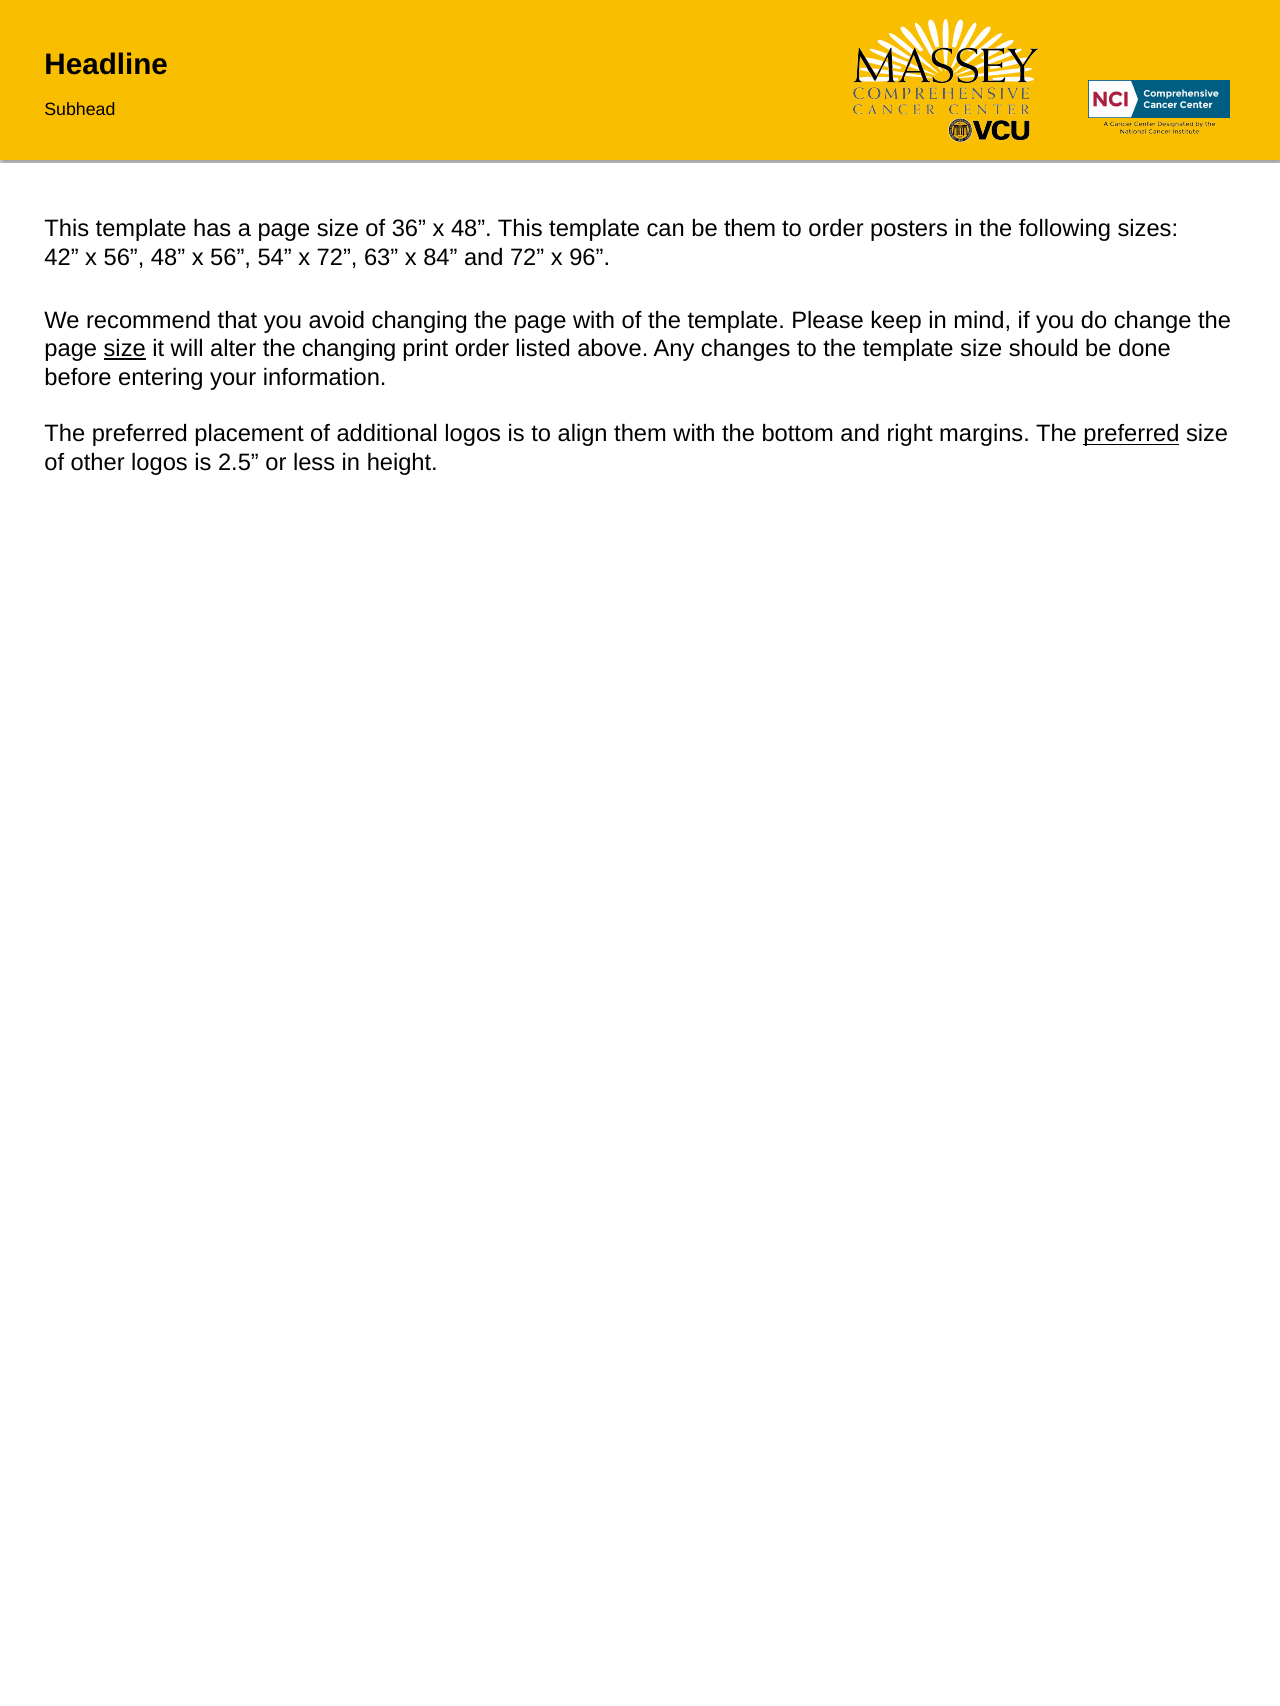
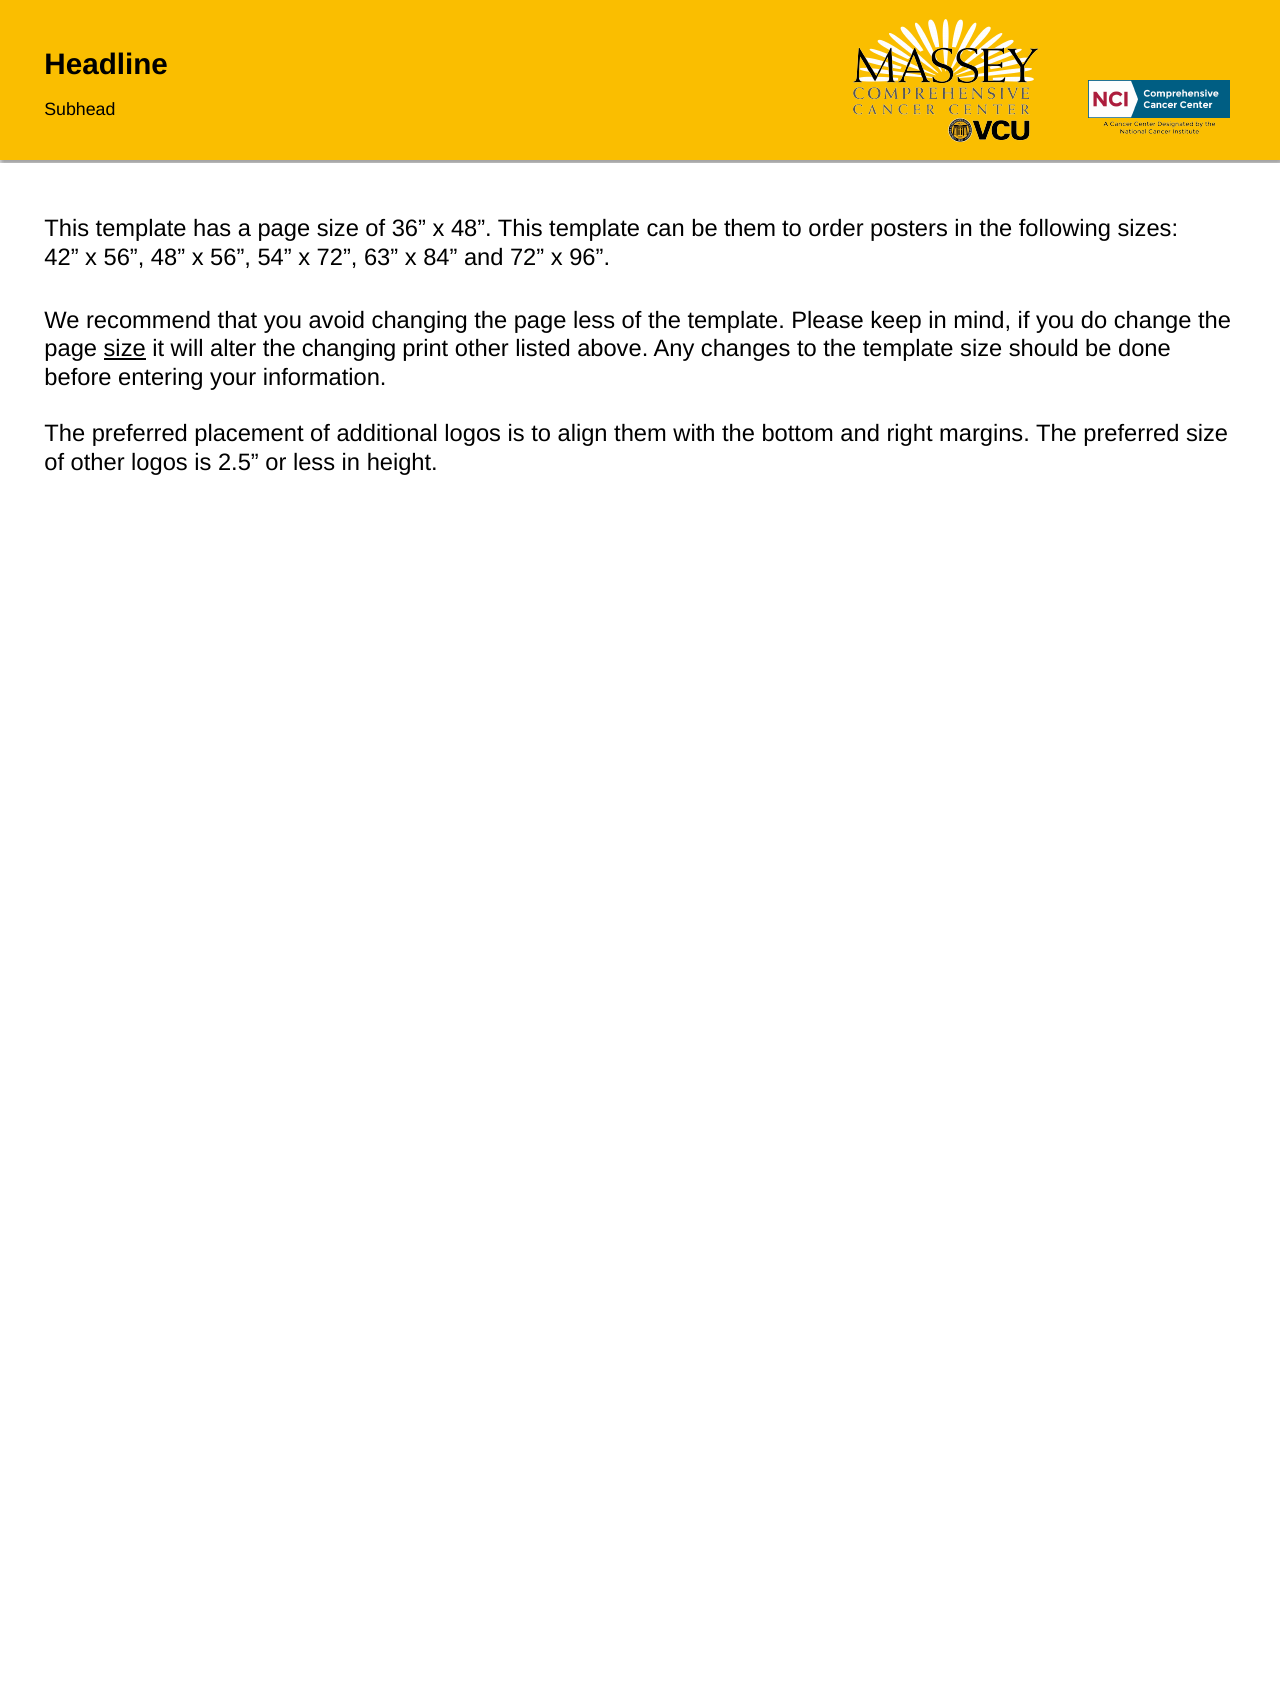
page with: with -> less (594, 320)
print order: order -> other (482, 349)
preferred underline: present -> none (1131, 434)
